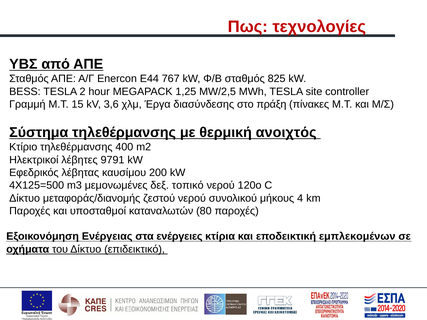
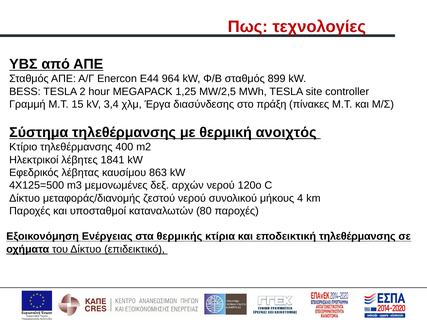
767: 767 -> 964 (171, 79)
825: 825 -> 899 (277, 79)
3,6: 3,6 -> 3,4 (111, 104)
9791: 9791 -> 1841 (113, 160)
200: 200 -> 863 (158, 173)
τοπικό: τοπικό -> αρχών (188, 186)
ενέργειες: ενέργειες -> θερμικής (179, 237)
εποδεικτική εμπλεκομένων: εμπλεκομένων -> τηλεθέρμανσης (357, 237)
